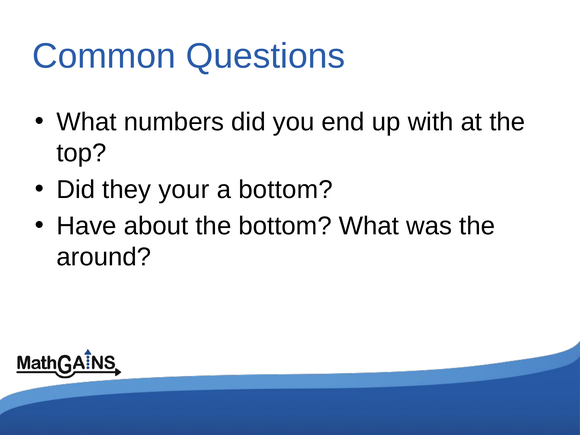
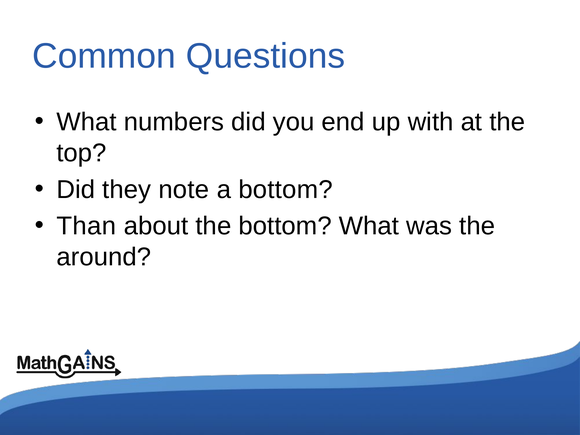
your: your -> note (184, 190)
Have: Have -> Than (86, 226)
